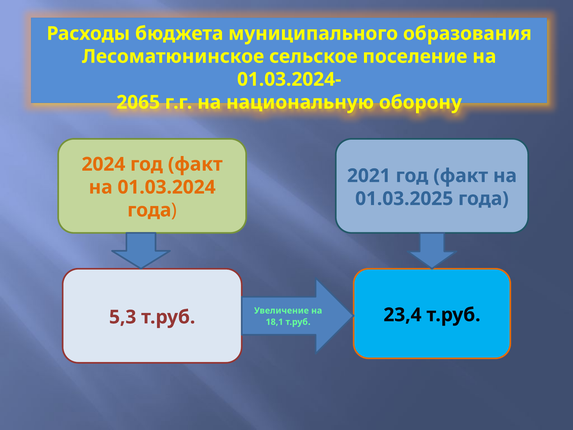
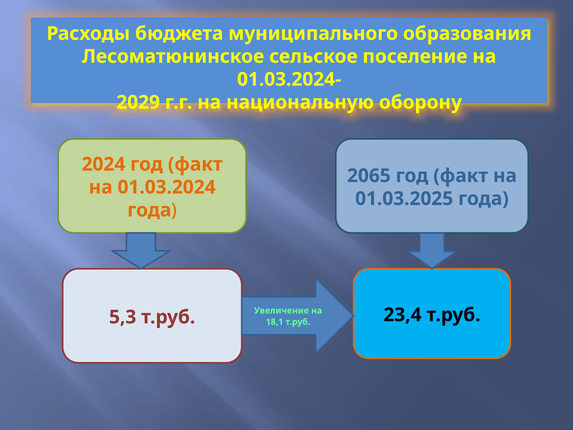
2065: 2065 -> 2029 (138, 102)
2021: 2021 -> 2065 (369, 176)
